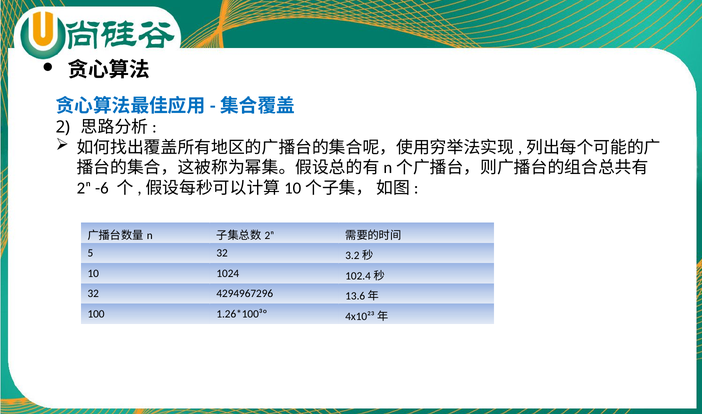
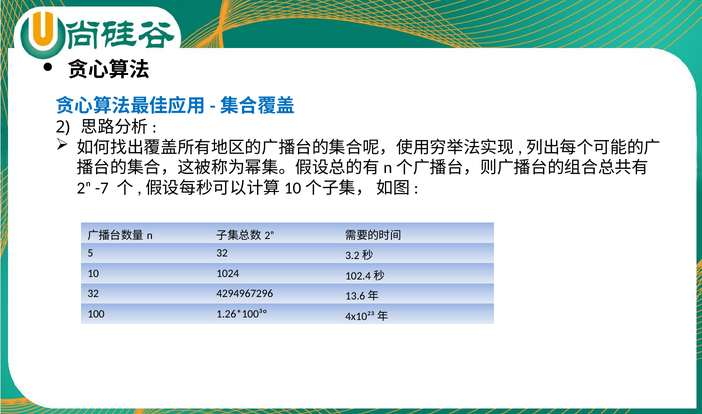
-6: -6 -> -7 (102, 188)
